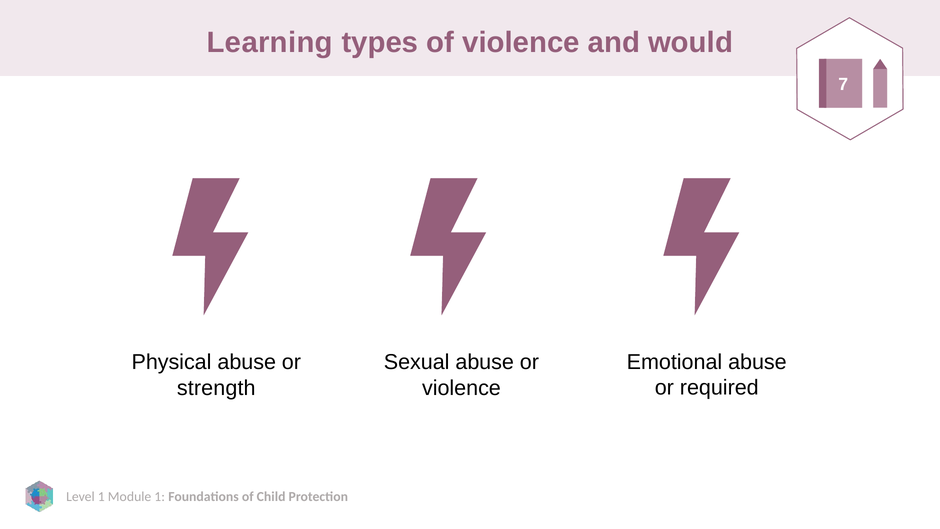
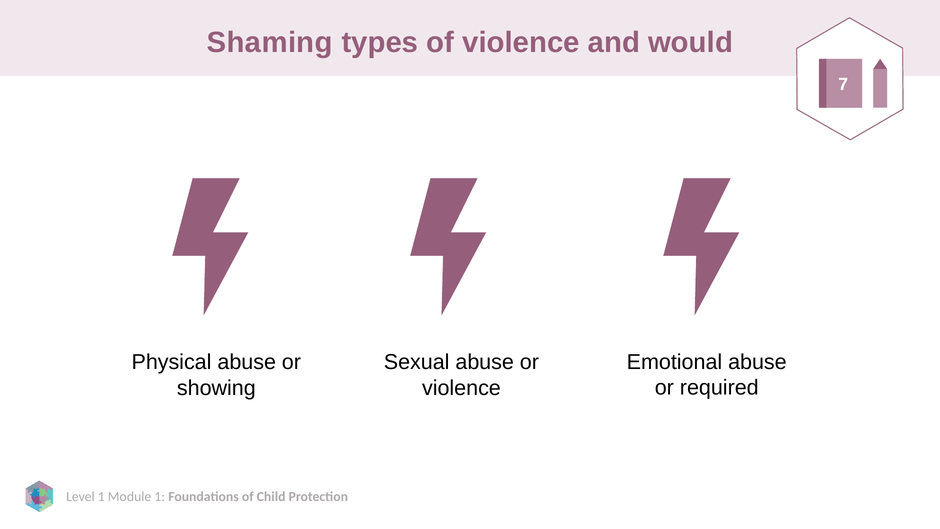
Learning: Learning -> Shaming (270, 43)
strength: strength -> showing (216, 388)
